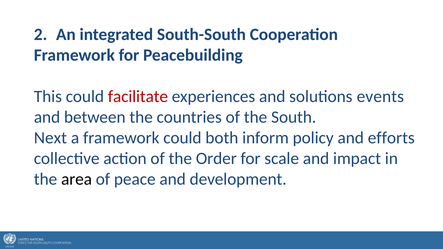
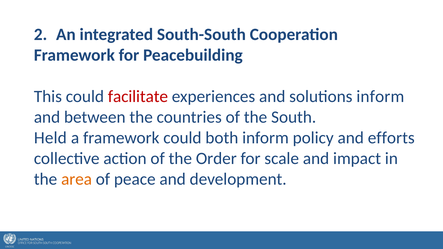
solutions events: events -> inform (380, 96)
Next: Next -> Held (50, 138)
area colour: black -> orange (77, 179)
